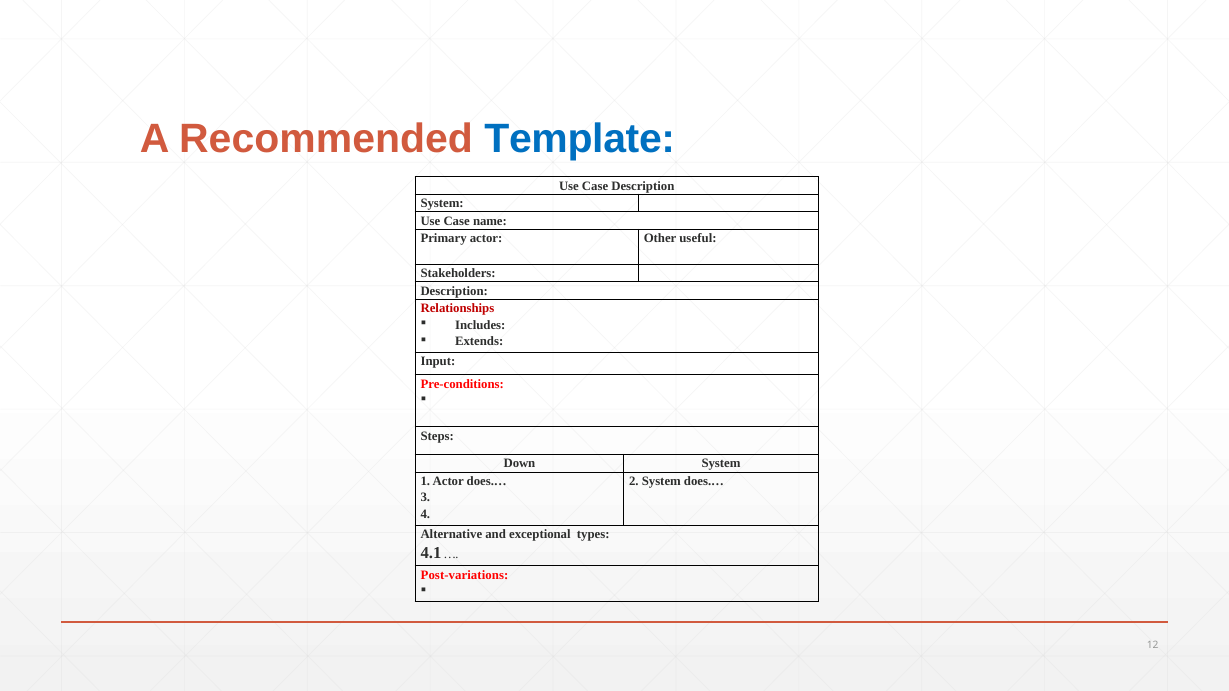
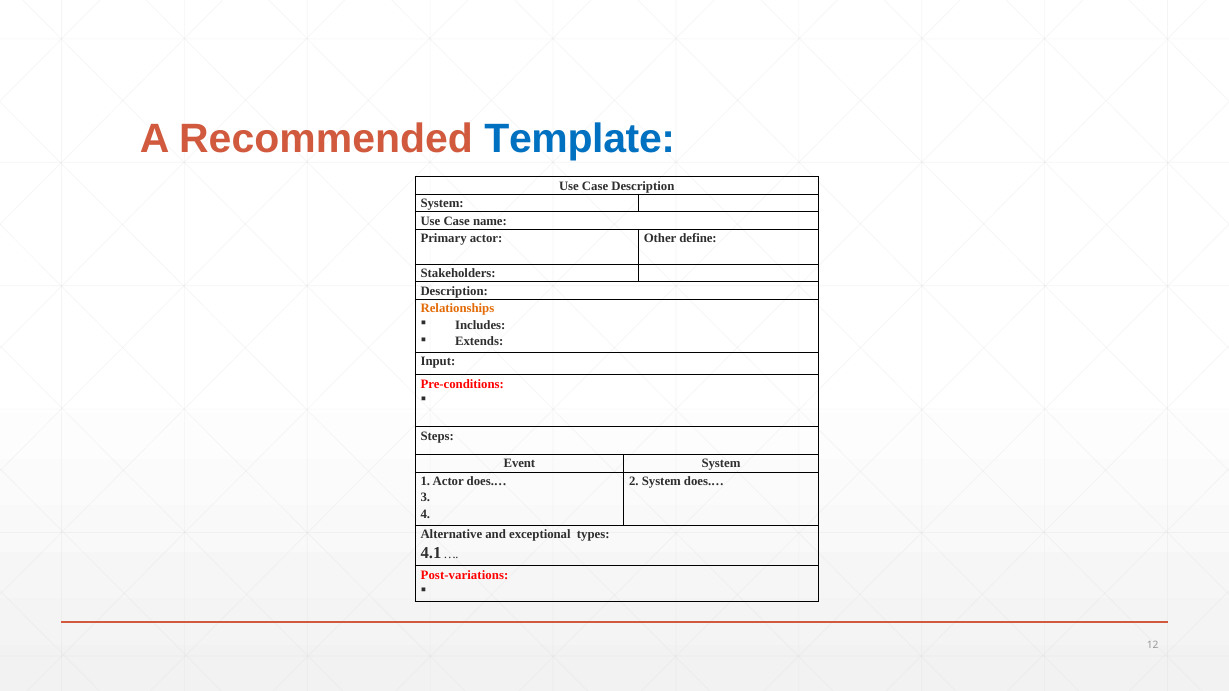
useful: useful -> define (698, 239)
Relationships colour: red -> orange (457, 309)
Down: Down -> Event (519, 464)
